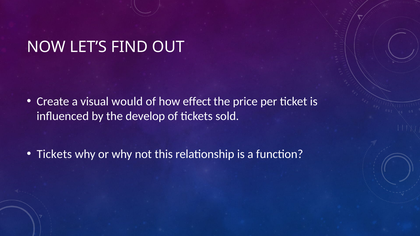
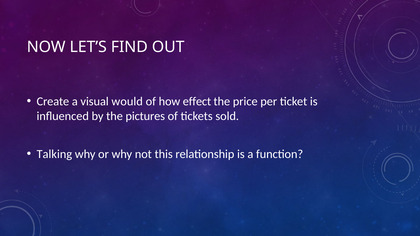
develop: develop -> pictures (145, 116)
Tickets: Tickets -> Talking (54, 154)
